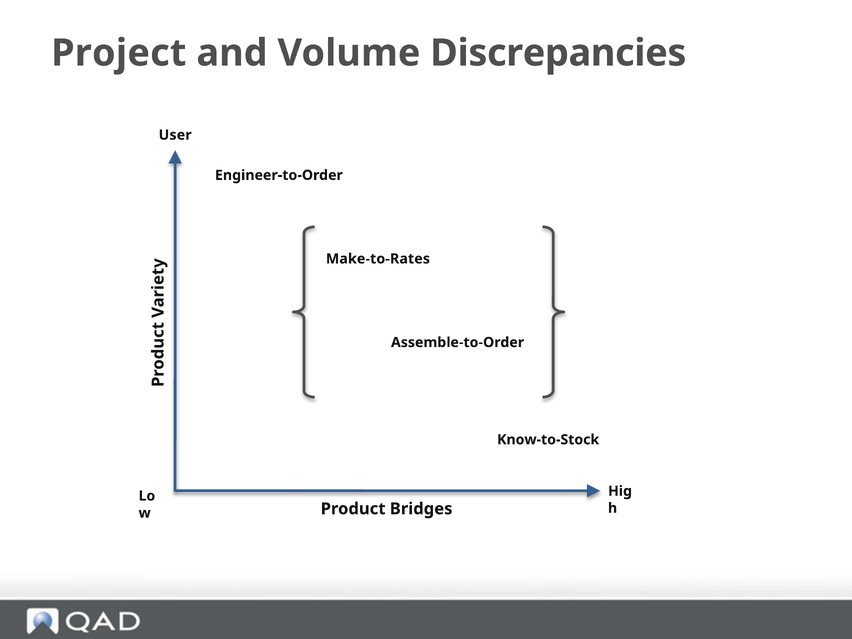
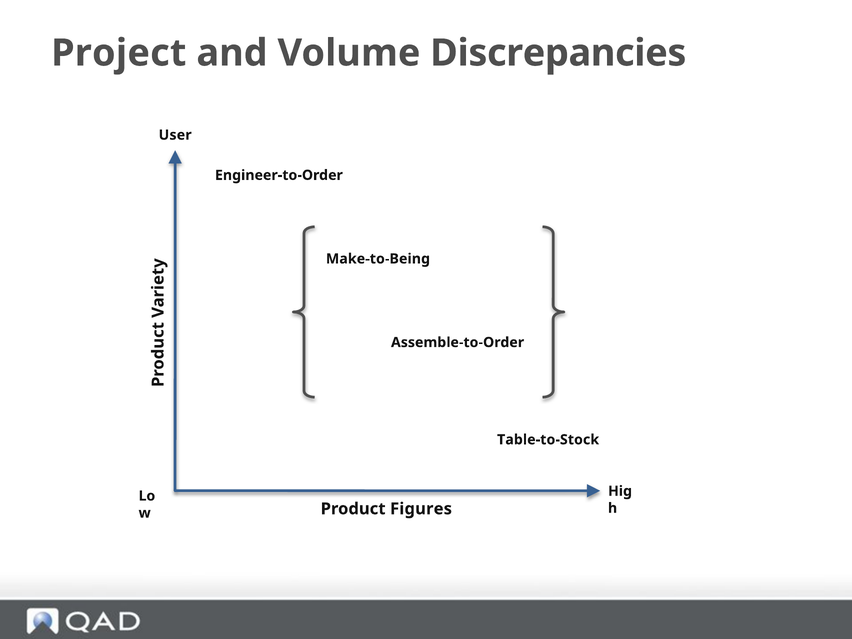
Make-to-Rates: Make-to-Rates -> Make-to-Being (378, 259)
Know-to-Stock: Know-to-Stock -> Table-to-Stock (548, 440)
Bridges: Bridges -> Figures (421, 509)
